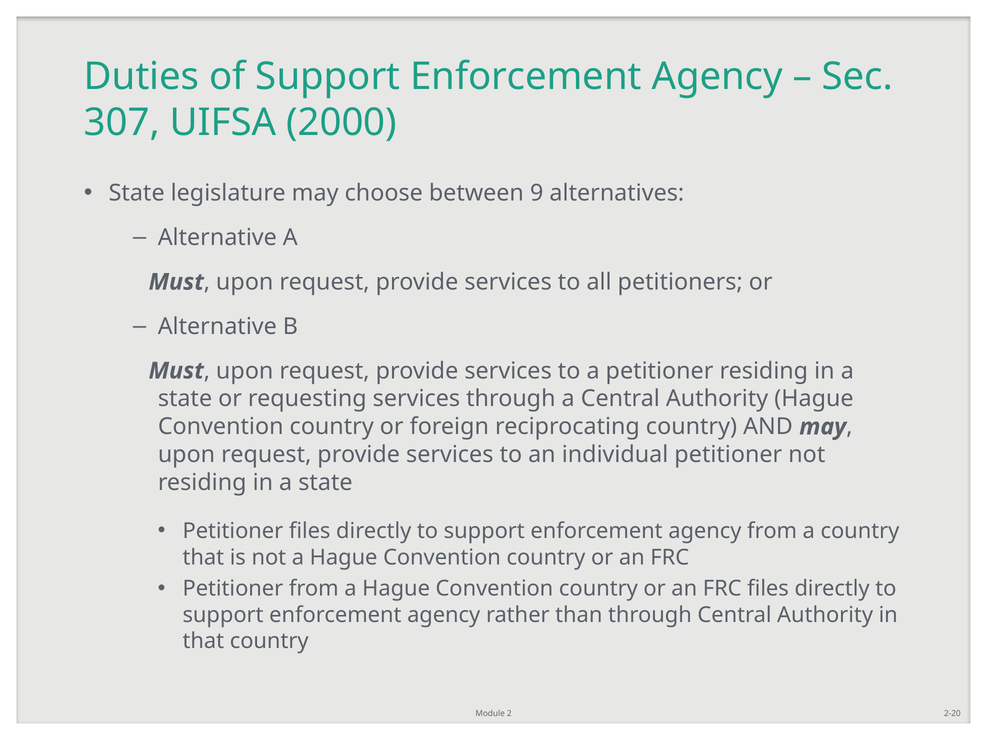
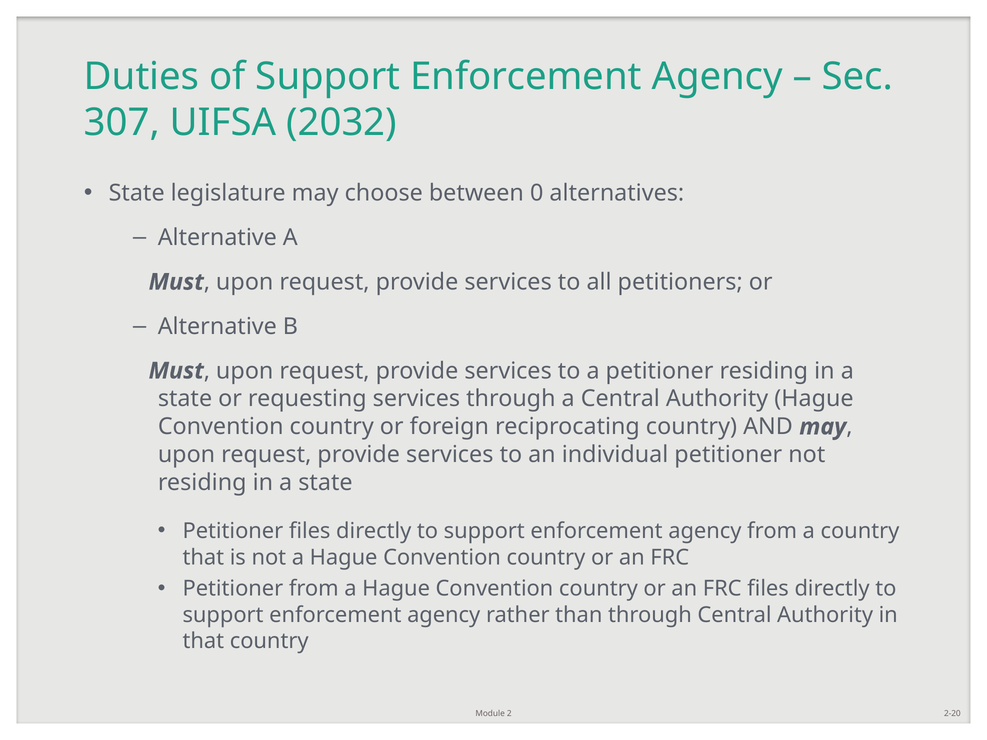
2000: 2000 -> 2032 (342, 123)
9: 9 -> 0 (537, 193)
